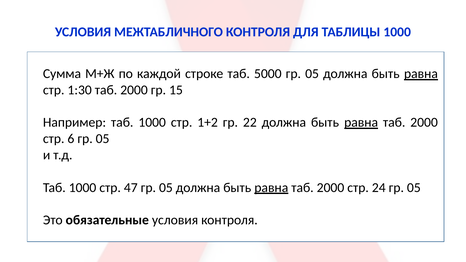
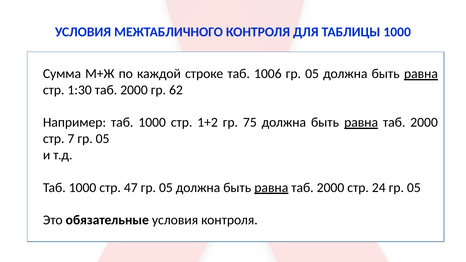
5000: 5000 -> 1006 (268, 74)
15: 15 -> 62 (176, 90)
22: 22 -> 75 (250, 123)
6: 6 -> 7 (71, 139)
